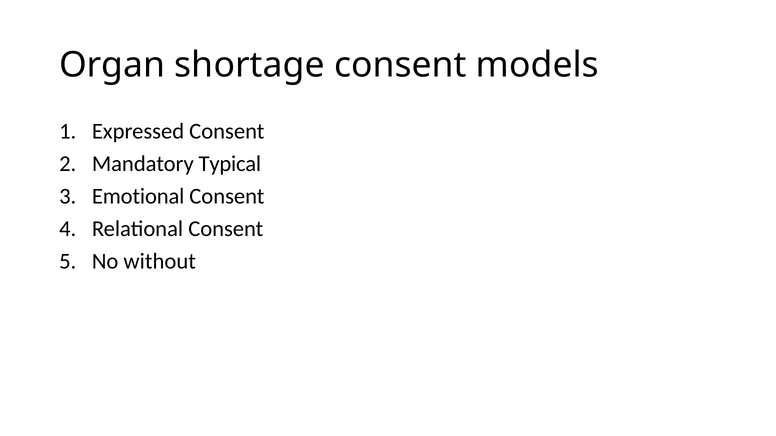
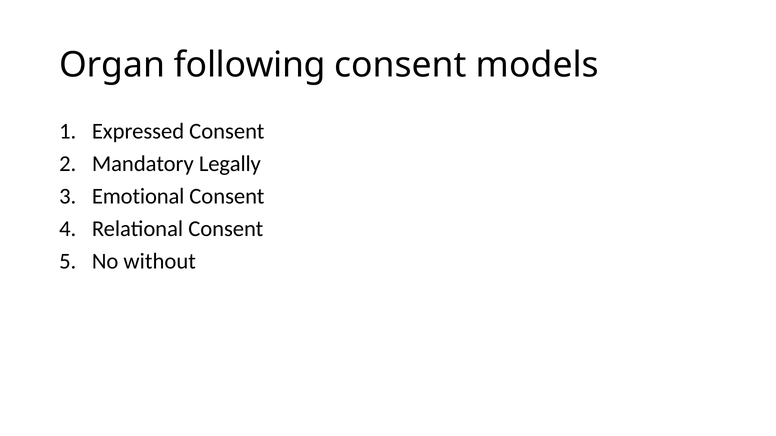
shortage: shortage -> following (250, 65)
Typical: Typical -> Legally (230, 164)
